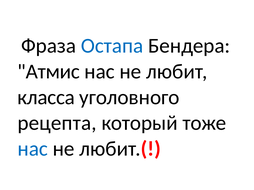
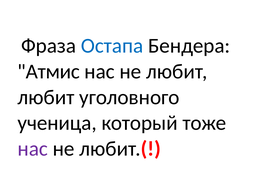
класса: класса -> любит (46, 97)
рецепта: рецепта -> ученица (57, 123)
нас colour: blue -> purple (33, 149)
